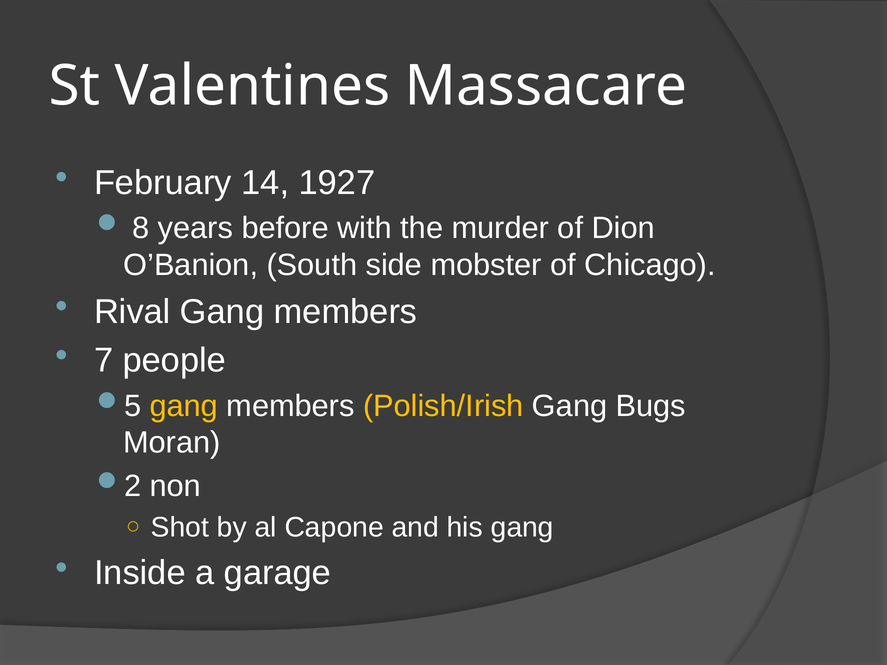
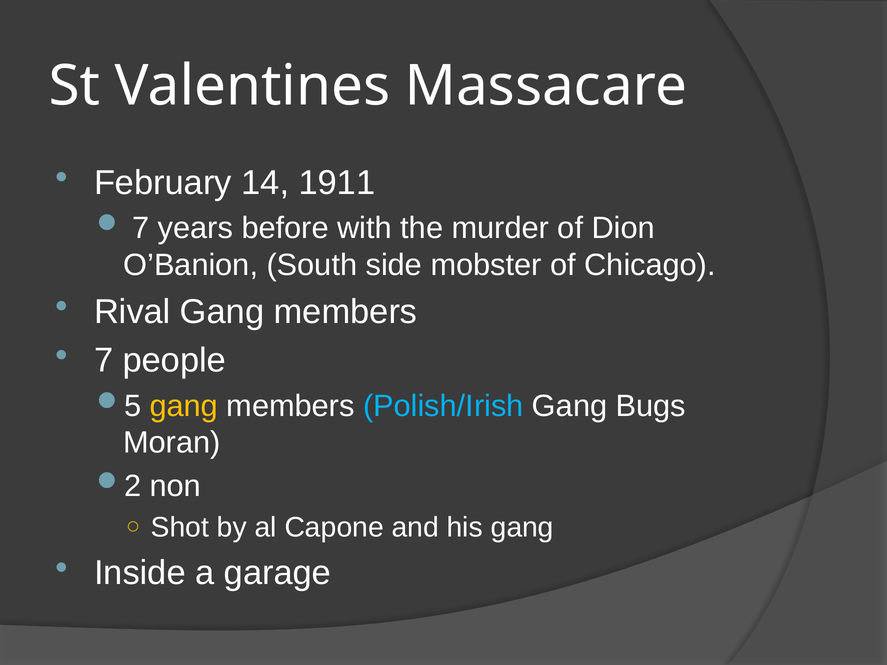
1927: 1927 -> 1911 (337, 183)
8: 8 -> 7 (141, 228)
Polish/Irish colour: yellow -> light blue (443, 406)
